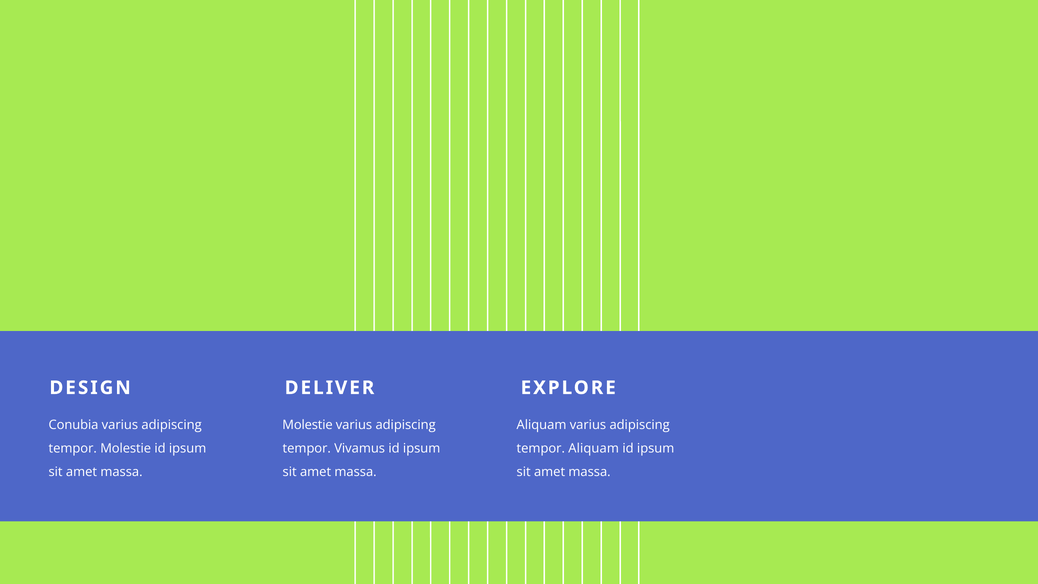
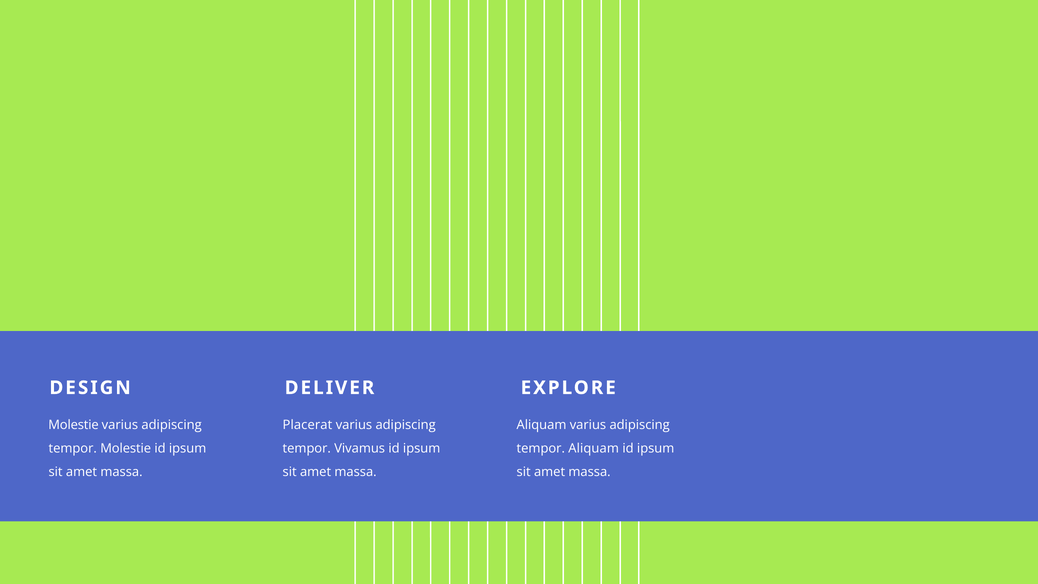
Conubia: Conubia -> Molestie (74, 425)
Molestie: Molestie -> Placerat (307, 425)
